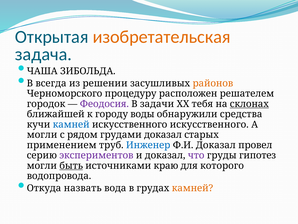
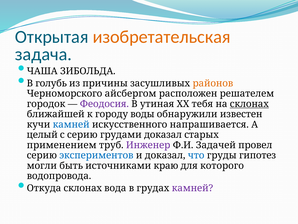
всегда: всегда -> голубь (51, 83)
решении: решении -> причины (105, 83)
процедуру: процедуру -> айсбергом (131, 93)
задачи: задачи -> утиная (157, 104)
средства: средства -> известен (241, 114)
искусственного искусственного: искусственного -> напрашивается (209, 124)
могли: могли -> целый (42, 135)
с рядом: рядом -> серию (82, 135)
Инженер colour: blue -> purple (148, 145)
Ф.И Доказал: Доказал -> Задачей (216, 145)
экспериментов colour: purple -> blue (96, 155)
что colour: purple -> blue (196, 155)
быть underline: present -> none (71, 165)
Откуда назвать: назвать -> склонах (83, 188)
камней colour: orange -> purple (192, 188)
